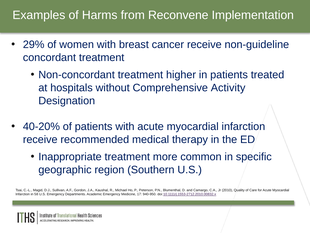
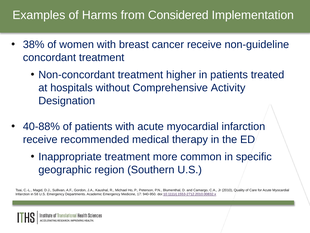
Reconvene: Reconvene -> Considered (178, 15)
29%: 29% -> 38% (34, 45)
40-20%: 40-20% -> 40-88% (41, 126)
